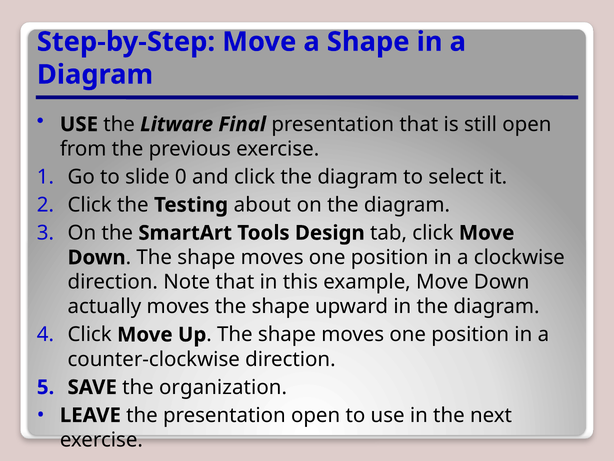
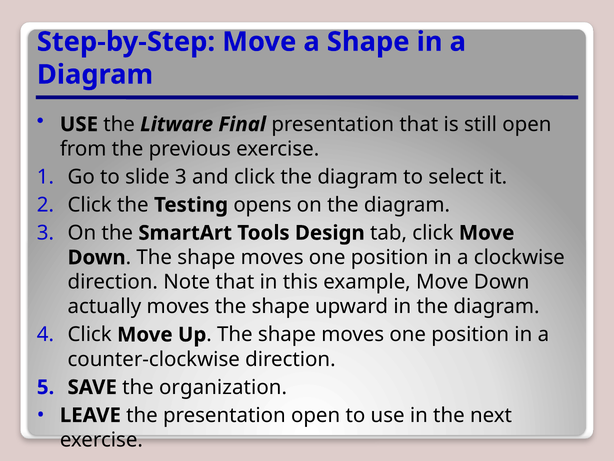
slide 0: 0 -> 3 (181, 177)
about: about -> opens (263, 205)
